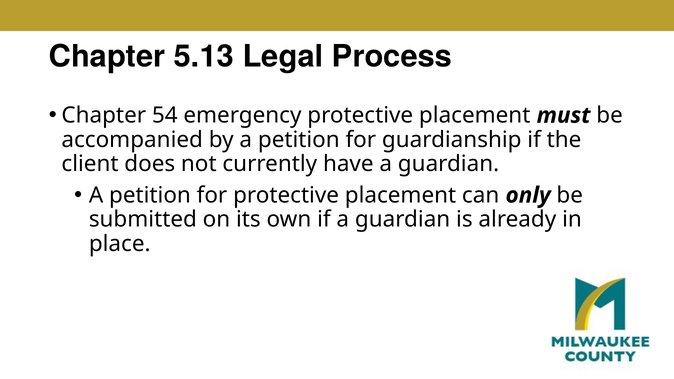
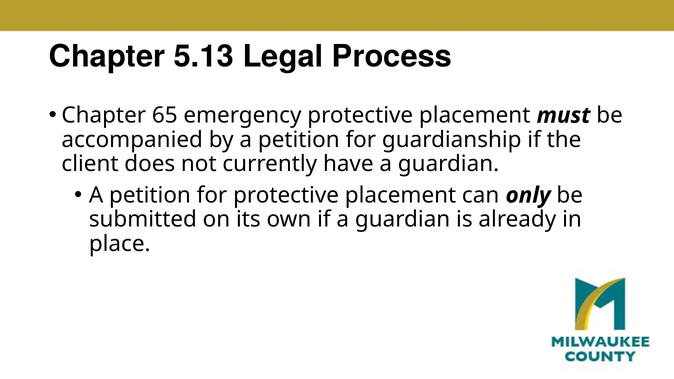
54: 54 -> 65 (165, 115)
